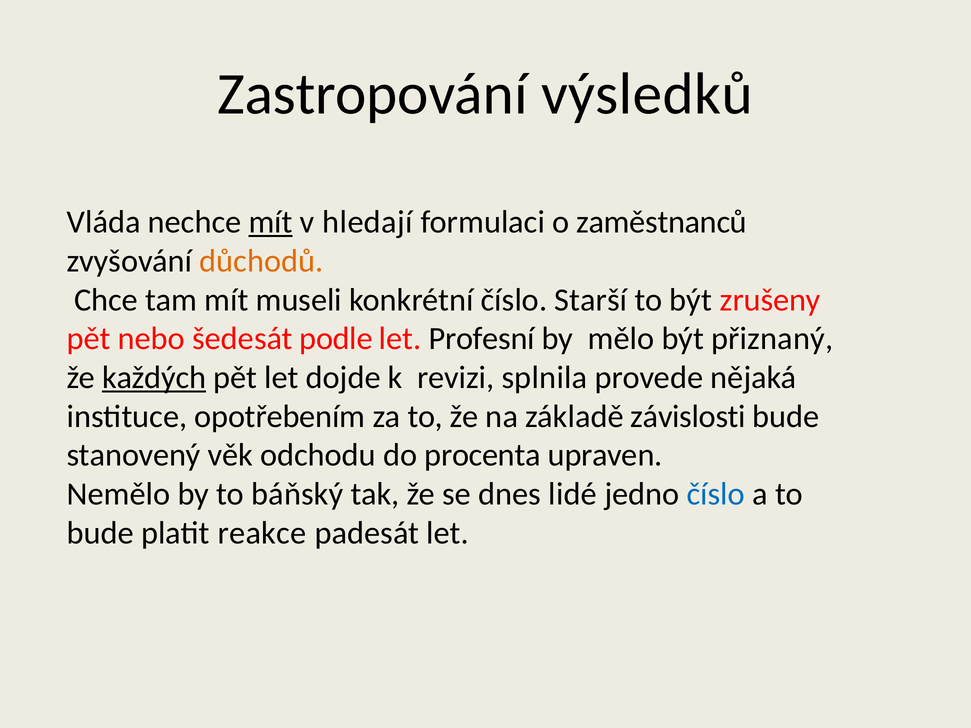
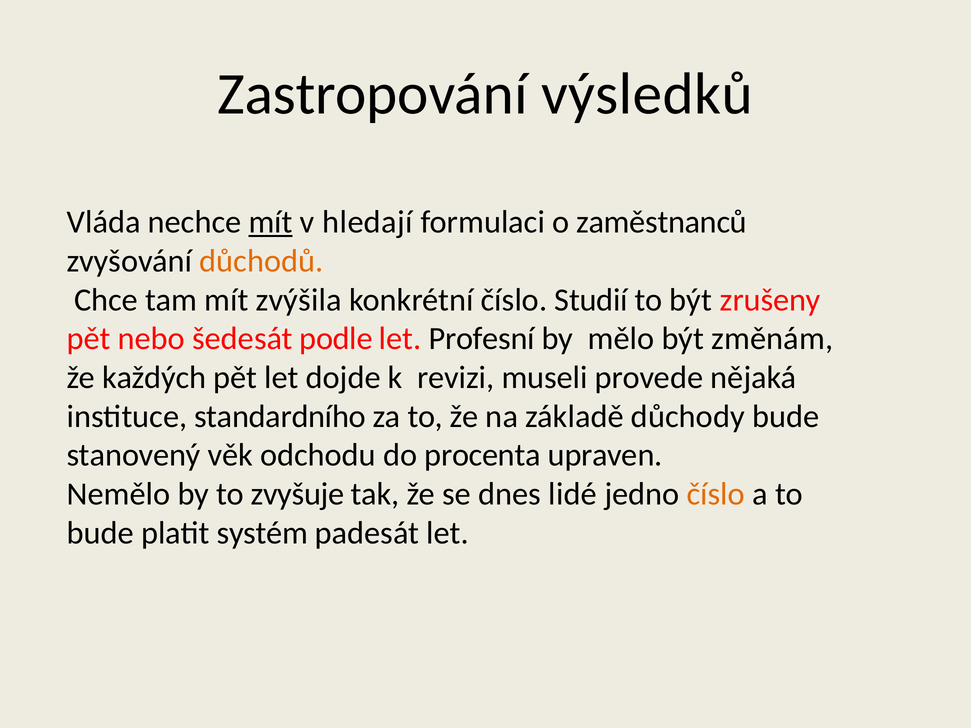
museli: museli -> zvýšila (299, 300)
Starší: Starší -> Studií (591, 300)
přiznaný: přiznaný -> změnám (772, 339)
každých underline: present -> none (154, 378)
splnila: splnila -> museli (545, 378)
opotřebením: opotřebením -> standardního (280, 417)
závislosti: závislosti -> důchody (688, 417)
báňský: báňský -> zvyšuje (298, 494)
číslo colour: blue -> orange (716, 494)
reakce: reakce -> systém (262, 533)
